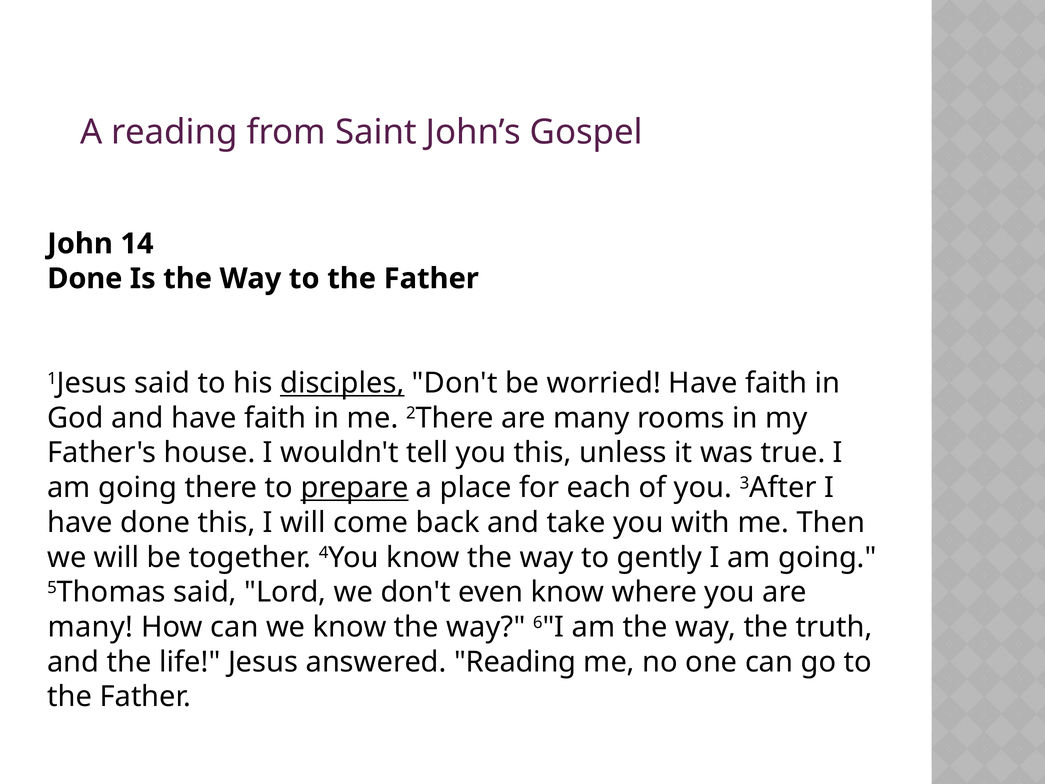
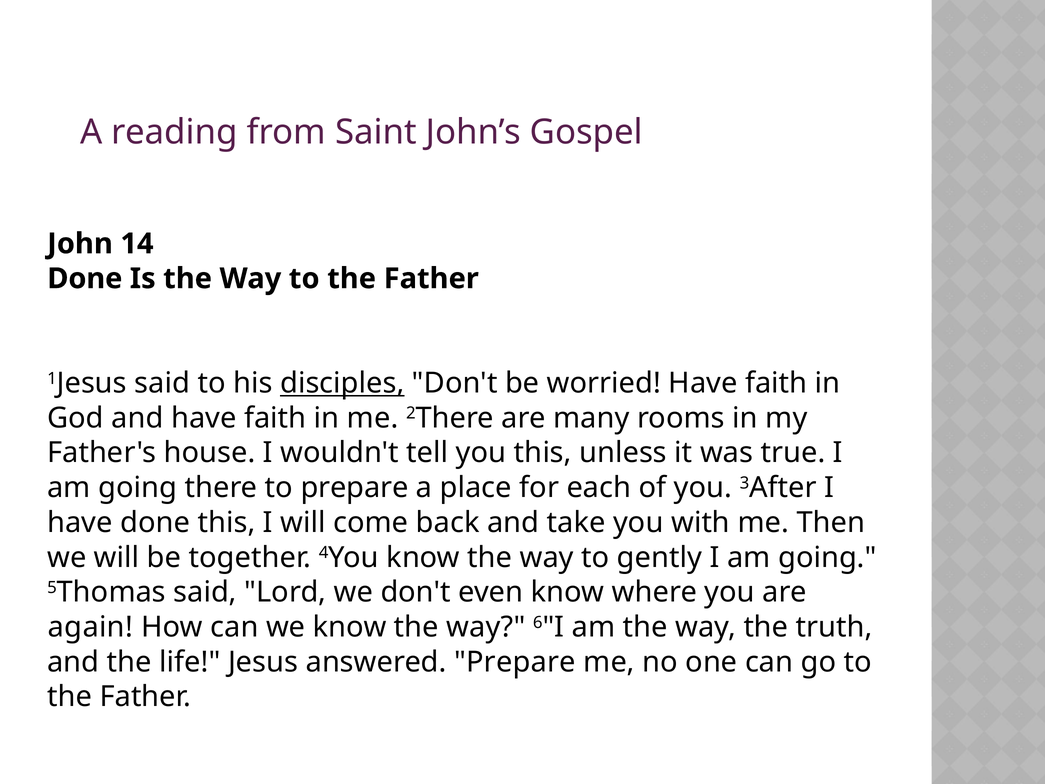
prepare underline: present -> none (355, 488)
many: many -> again (90, 627)
answered Reading: Reading -> Prepare (515, 662)
